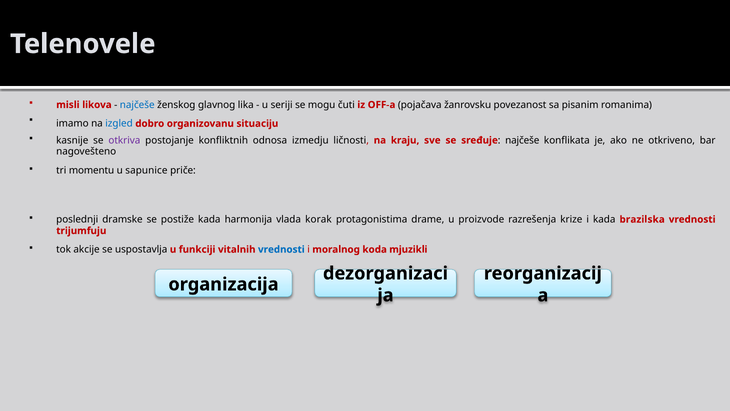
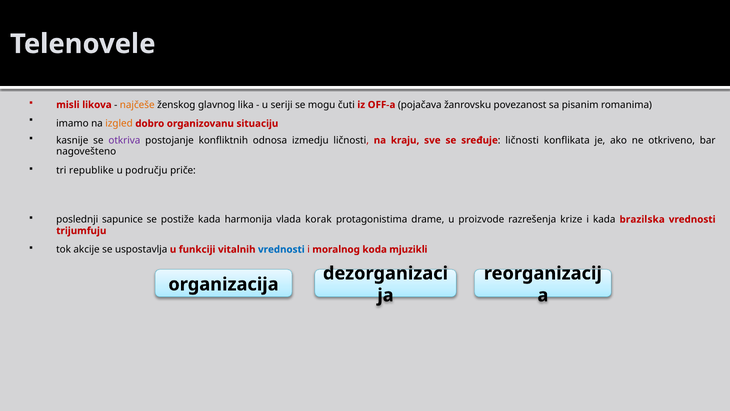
najčeše colour: blue -> orange (137, 105)
izgled colour: blue -> orange (119, 123)
sređuje najčeše: najčeše -> ličnosti (522, 140)
momentu: momentu -> republike (91, 170)
sapunice: sapunice -> području (146, 170)
dramske: dramske -> sapunice (122, 219)
